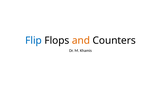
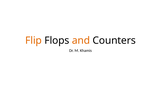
Flip colour: blue -> orange (34, 40)
